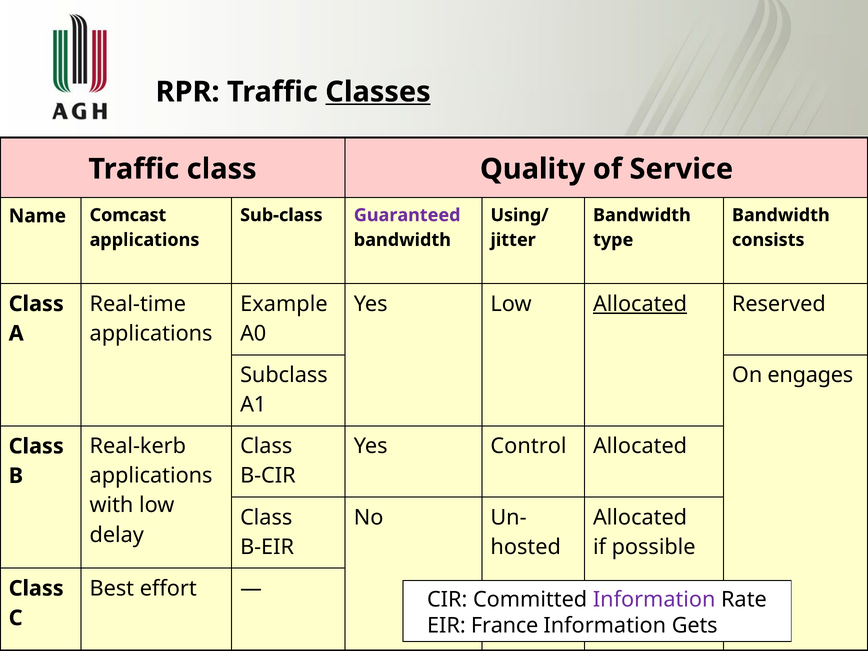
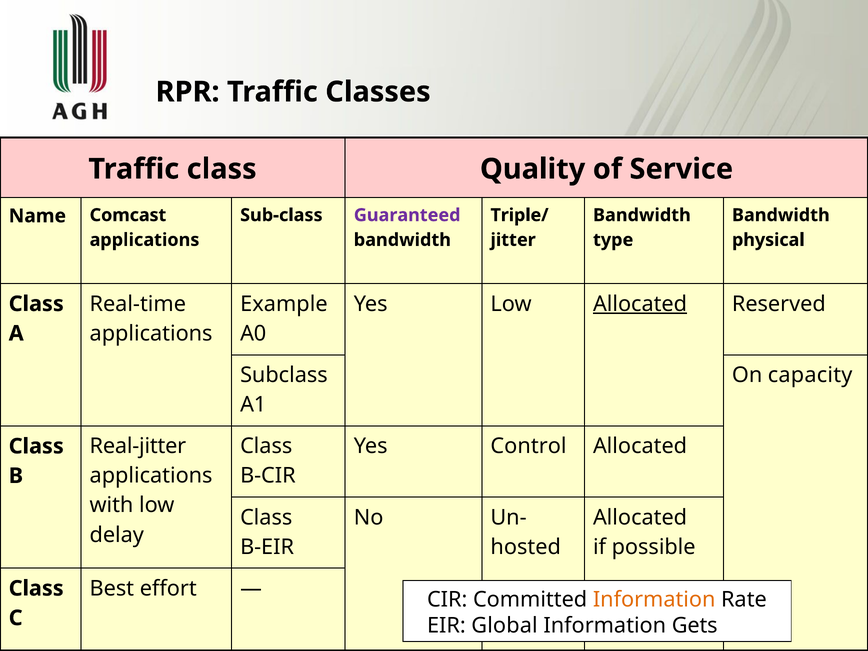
Classes underline: present -> none (378, 92)
Using/: Using/ -> Triple/ (520, 215)
consists: consists -> physical (768, 240)
engages: engages -> capacity (810, 375)
Real-kerb: Real-kerb -> Real-jitter (138, 446)
Information colour: purple -> orange (654, 599)
France: France -> Global (504, 625)
